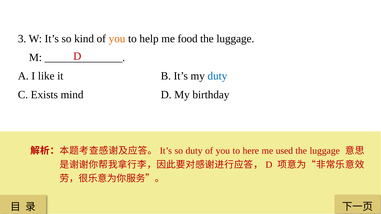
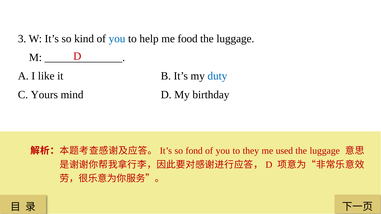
you colour: orange -> blue (117, 39)
Exists: Exists -> Yours (44, 95)
so duty: duty -> fond (194, 151)
here: here -> they (251, 151)
